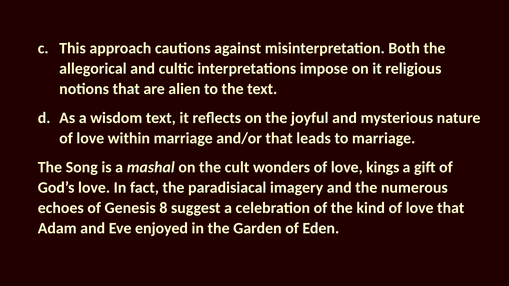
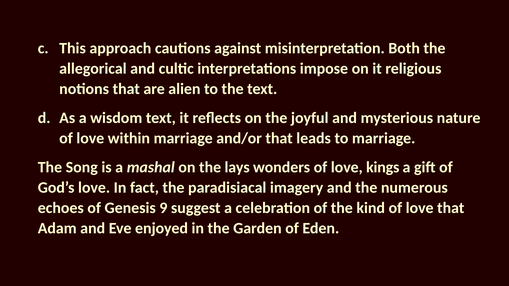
cult: cult -> lays (237, 167)
8: 8 -> 9 (163, 208)
